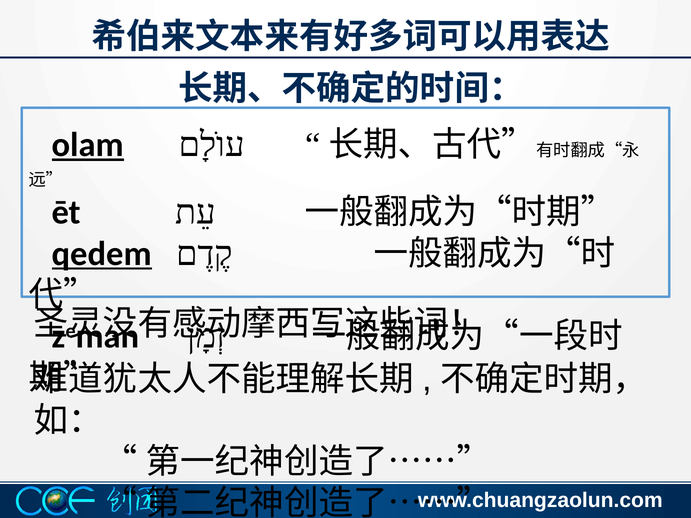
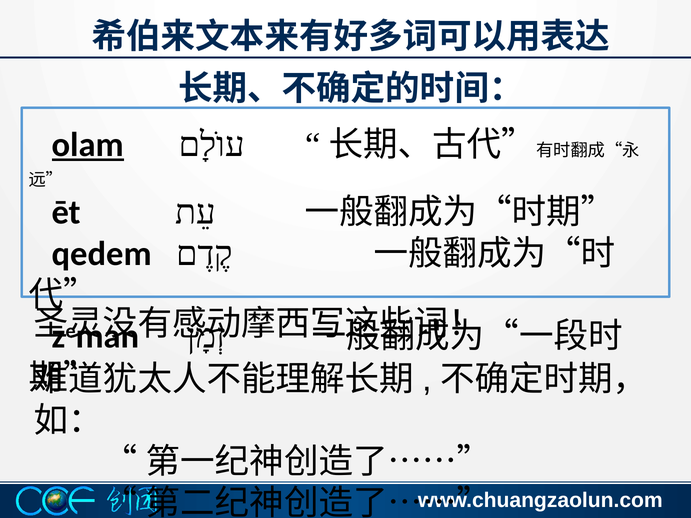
qedem underline: present -> none (102, 254)
